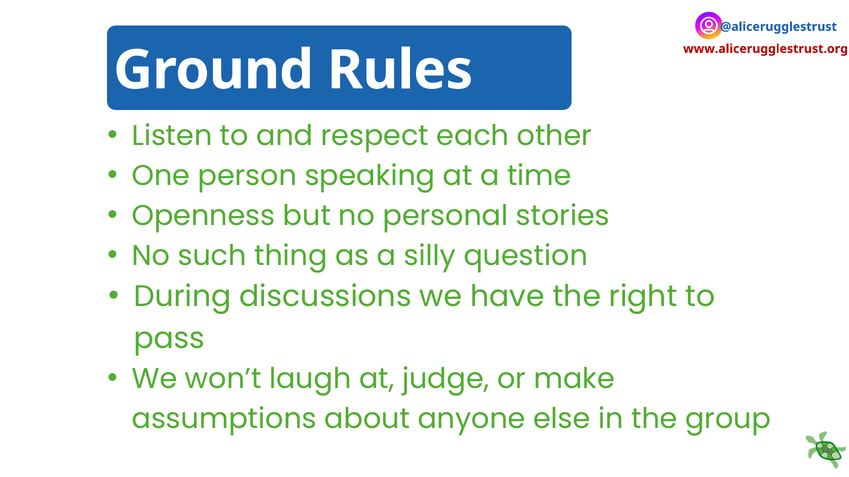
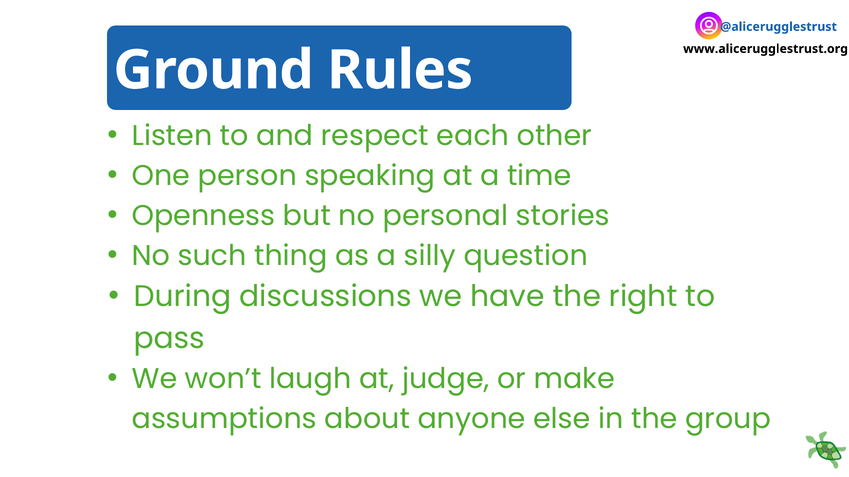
www.alicerugglestrust.org colour: red -> black (766, 49)
